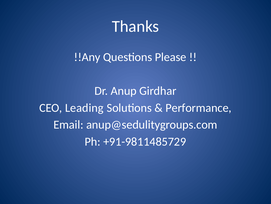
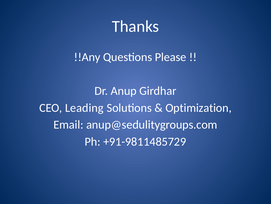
Performance: Performance -> Optimization (199, 107)
